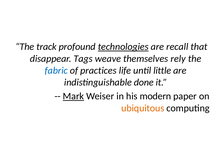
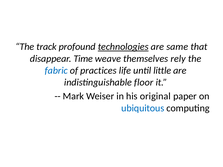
recall: recall -> same (177, 47)
Tags: Tags -> Time (83, 59)
done: done -> floor (144, 82)
Mark underline: present -> none (73, 96)
modern: modern -> original (155, 96)
ubiquitous colour: orange -> blue (143, 108)
